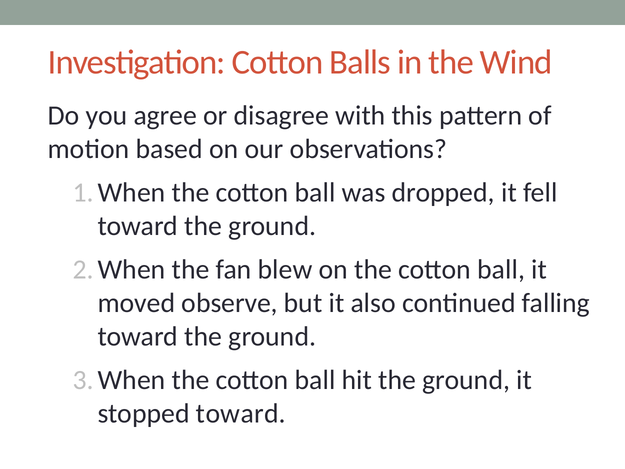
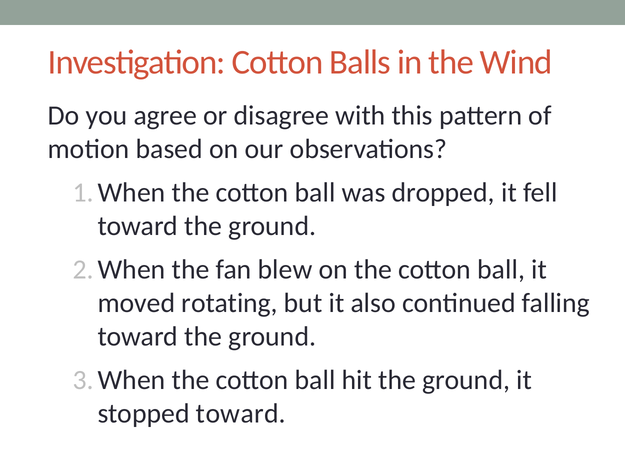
observe: observe -> rotating (230, 303)
